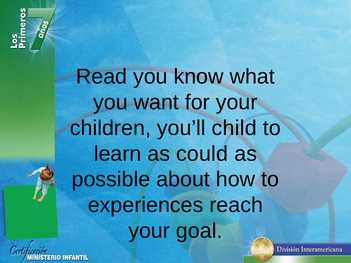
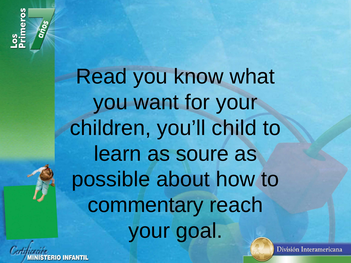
could: could -> soure (202, 154)
experiences: experiences -> commentary (146, 205)
